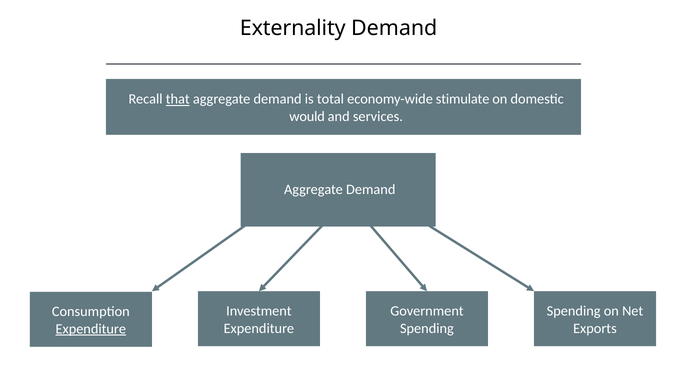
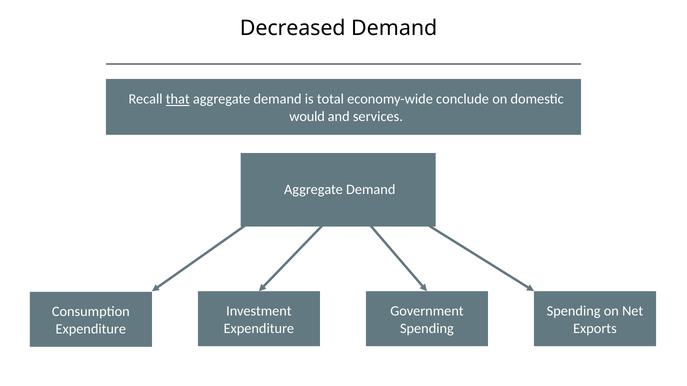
Externality: Externality -> Decreased (293, 28)
stimulate: stimulate -> conclude (463, 99)
Expenditure underline: present -> none (91, 329)
